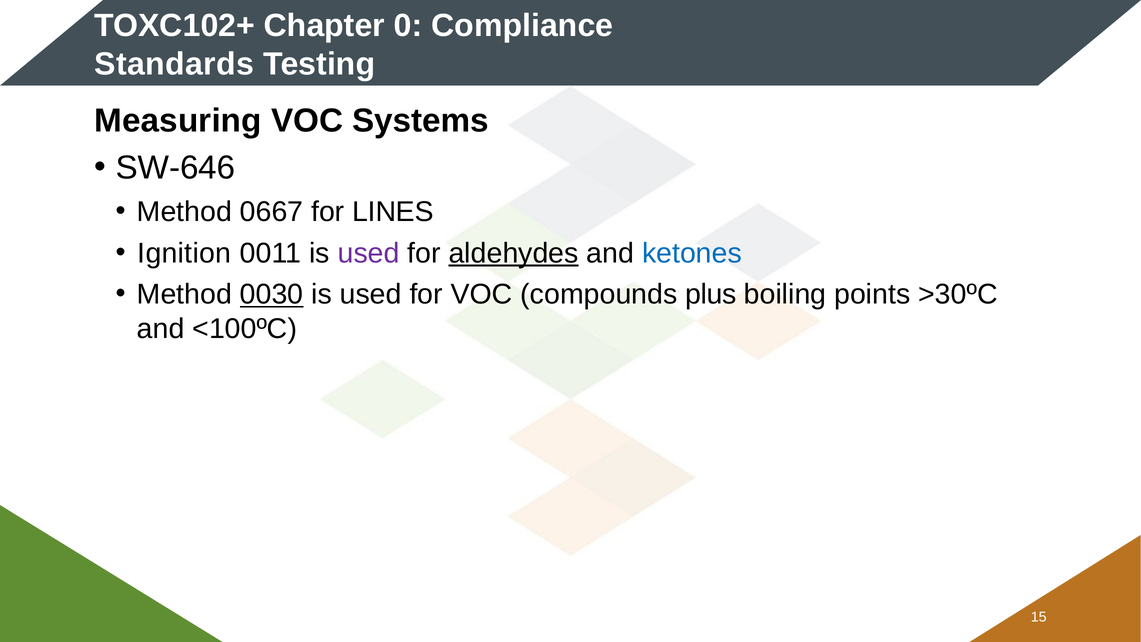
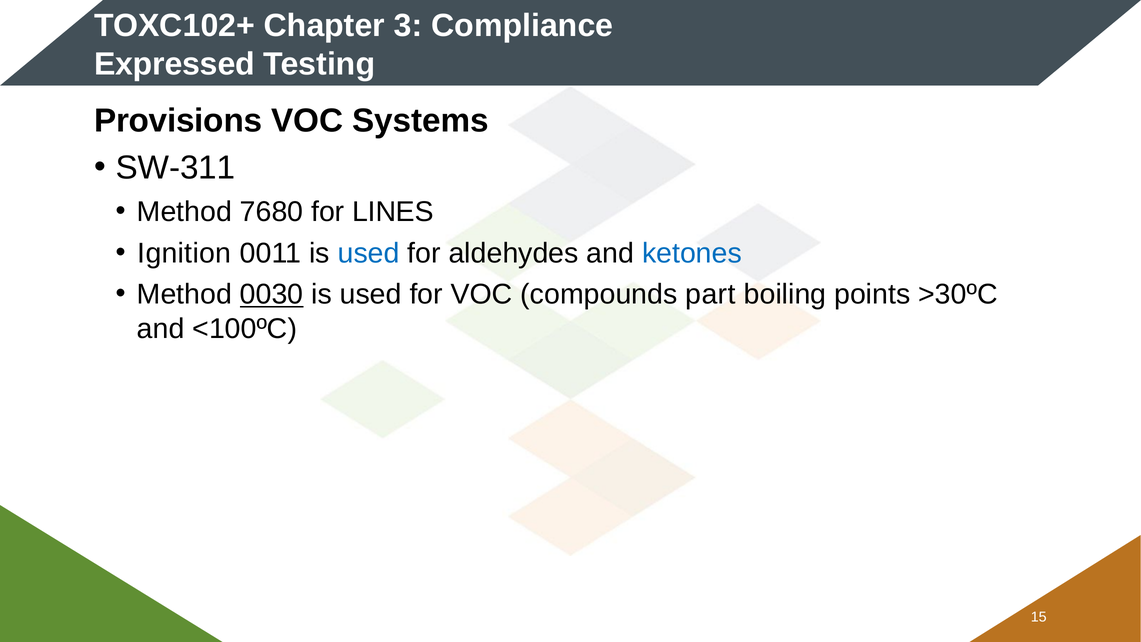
0: 0 -> 3 (408, 26)
Standards: Standards -> Expressed (174, 64)
Measuring: Measuring -> Provisions (178, 121)
SW-646: SW-646 -> SW-311 (176, 168)
0667: 0667 -> 7680 (272, 212)
used colour: purple -> blue (369, 253)
aldehydes underline: present -> none (514, 253)
plus: plus -> part (710, 294)
